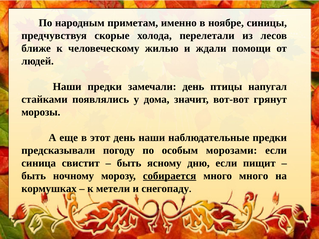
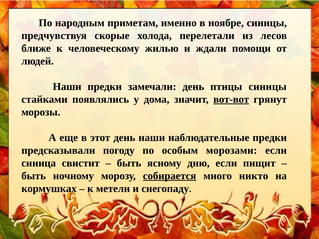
птицы напугал: напугал -> синицы (268, 87)
вот-вот underline: none -> present (231, 99)
много много: много -> никто (254, 176)
